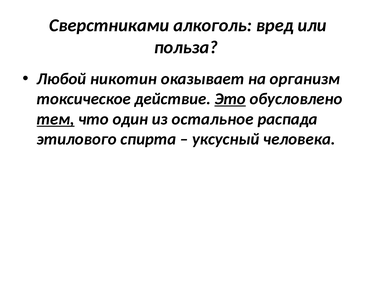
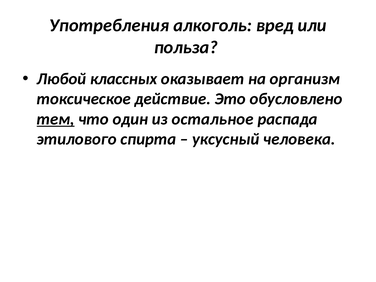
Сверстниками: Сверстниками -> Употребления (109, 25)
никотин: никотин -> классных (124, 79)
Это underline: present -> none (230, 99)
